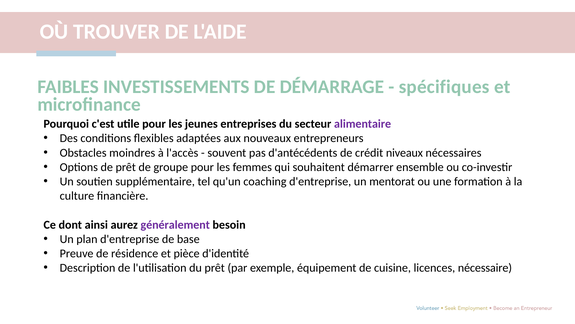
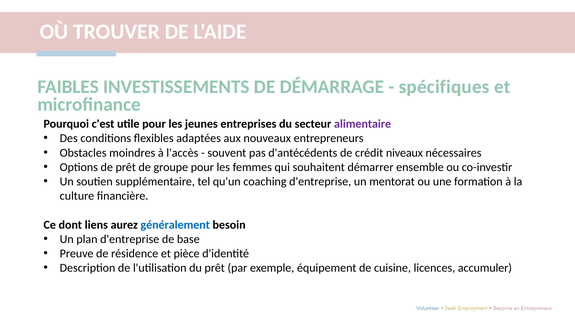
ainsi: ainsi -> liens (96, 224)
généralement colour: purple -> blue (175, 224)
nécessaire: nécessaire -> accumuler (485, 268)
